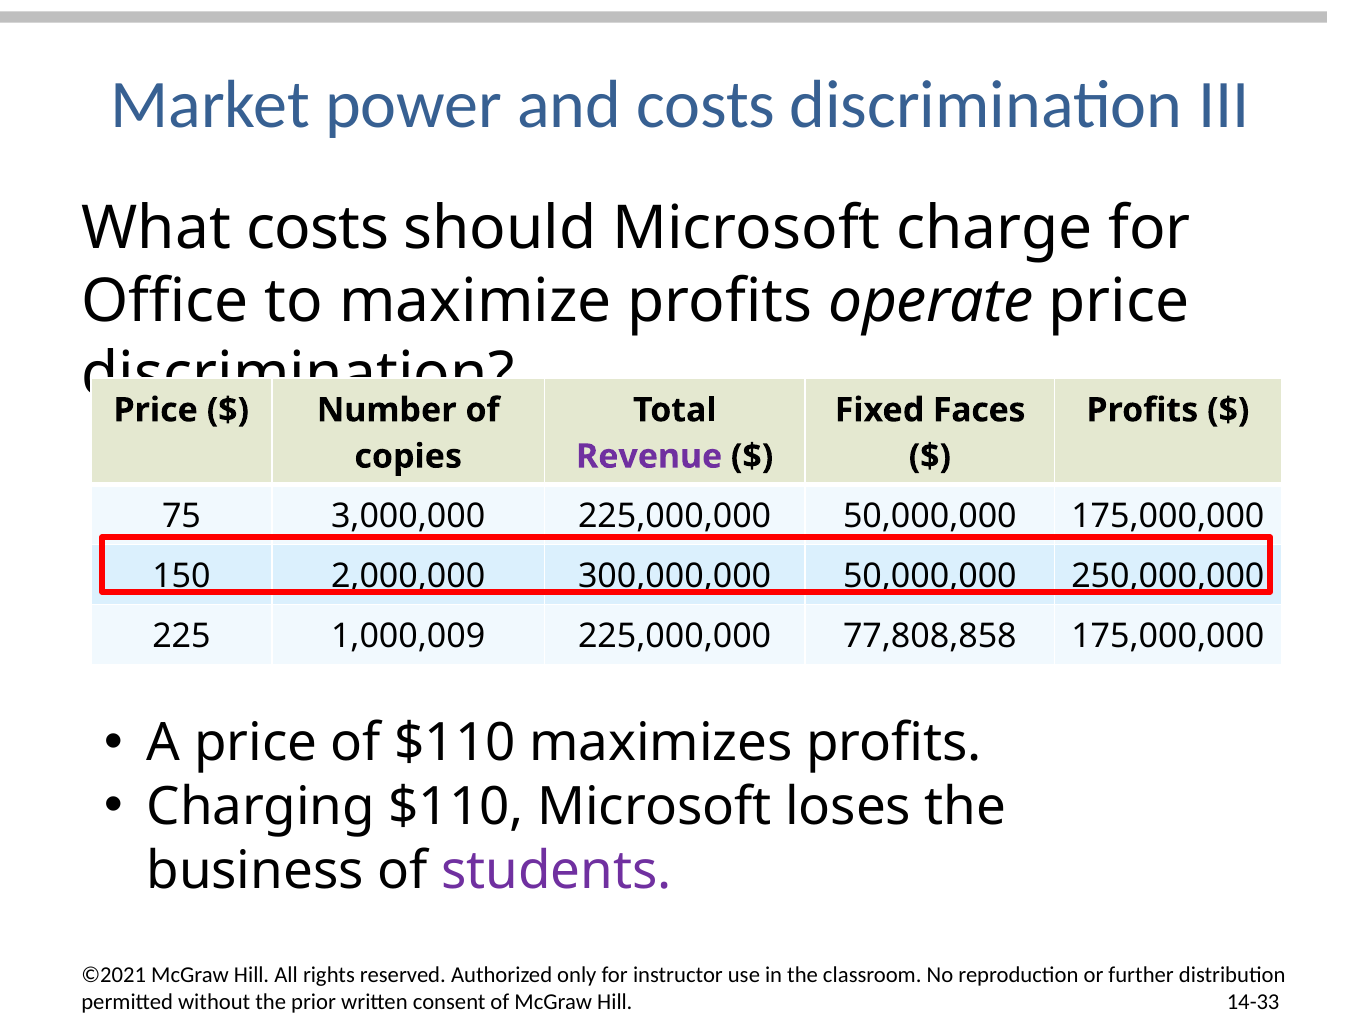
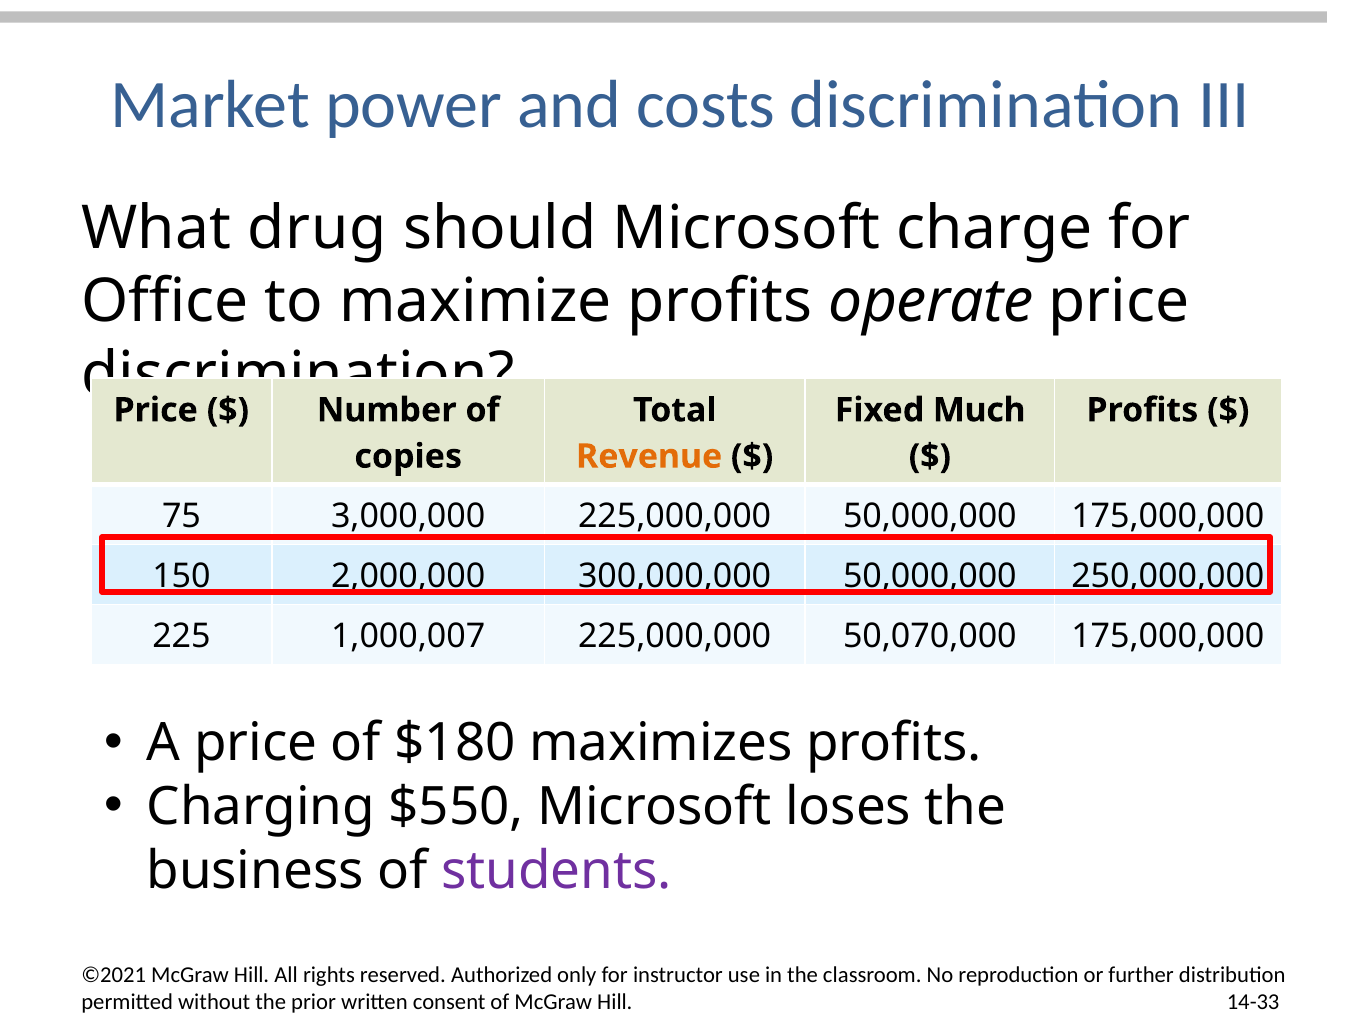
What costs: costs -> drug (317, 229)
Faces: Faces -> Much (979, 410)
Revenue colour: purple -> orange (649, 456)
1,000,009: 1,000,009 -> 1,000,007 (408, 636)
77,808,858: 77,808,858 -> 50,070,000 (930, 636)
of $110: $110 -> $180 (455, 743)
Charging $110: $110 -> $550 (456, 807)
